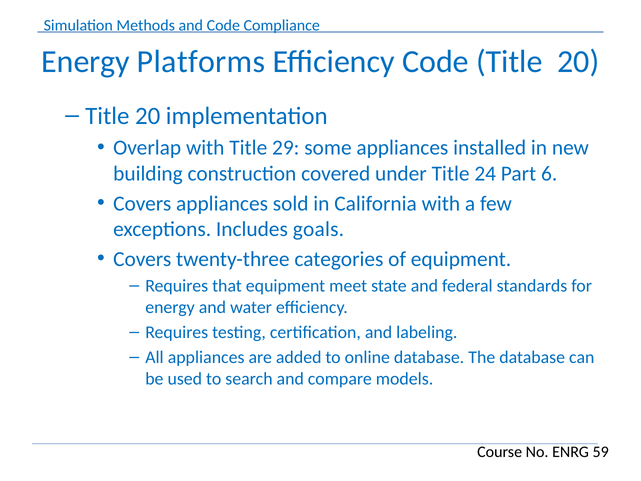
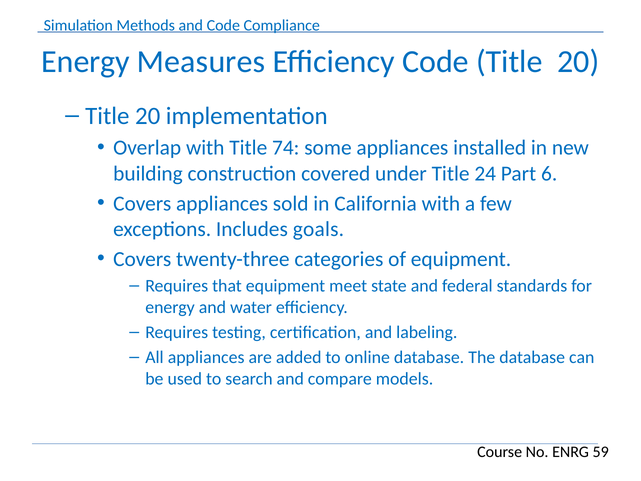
Platforms: Platforms -> Measures (201, 62)
29: 29 -> 74 (286, 148)
